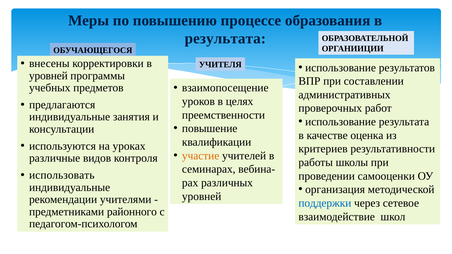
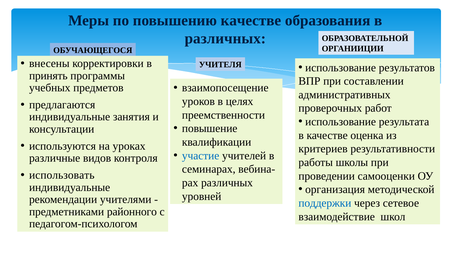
повышению процессе: процессе -> качестве (251, 21)
результата: результата -> различных (225, 39)
уровней: уровней -> принять (48, 76)
участие colour: orange -> blue (201, 156)
